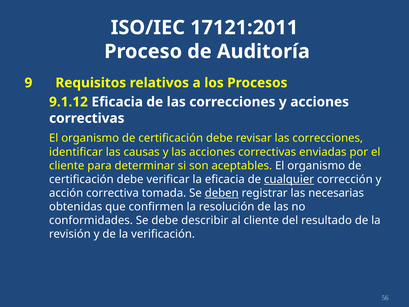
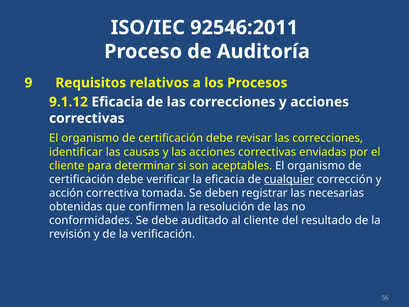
17121:2011: 17121:2011 -> 92546:2011 (244, 28)
deben underline: present -> none (222, 193)
describir: describir -> auditado (205, 220)
